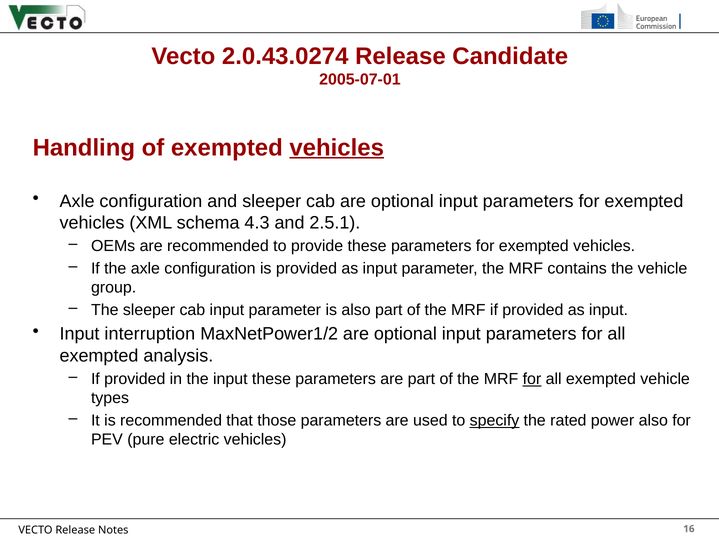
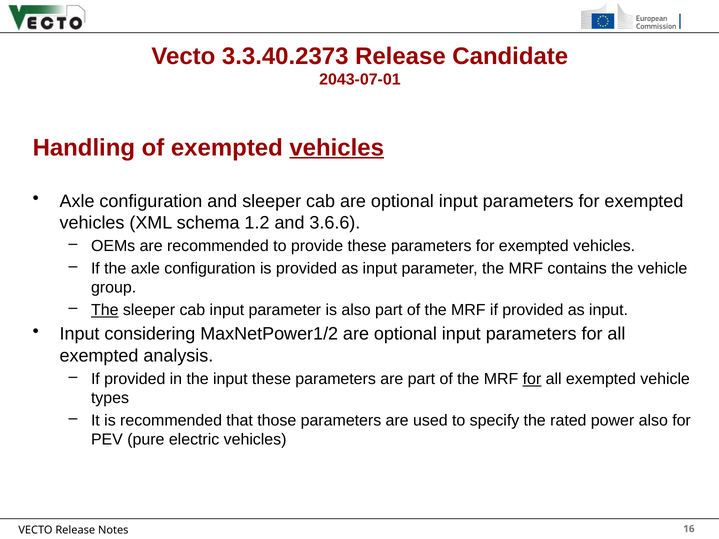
2.0.43.0274: 2.0.43.0274 -> 3.3.40.2373 (285, 56)
2005-07-01: 2005-07-01 -> 2043-07-01 (360, 80)
4.3: 4.3 -> 1.2 (257, 223)
2.5.1: 2.5.1 -> 3.6.6 (335, 223)
The underline: none -> present (105, 310)
interruption: interruption -> considering (150, 334)
specify underline: present -> none (495, 421)
